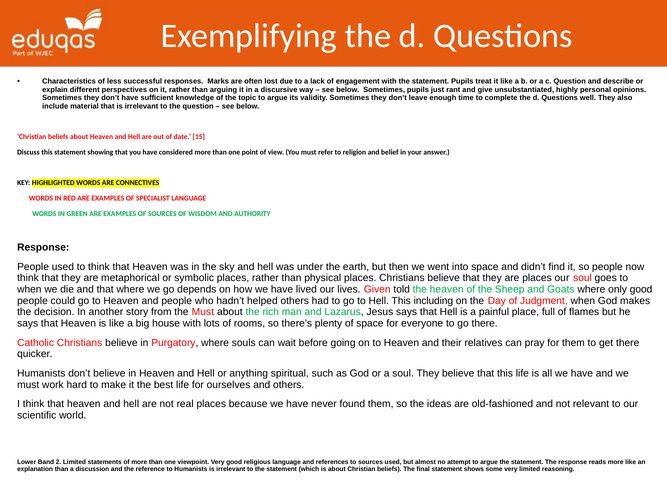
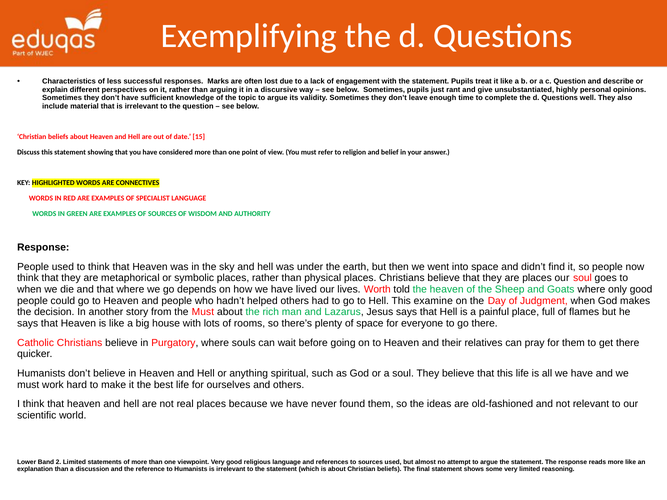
Given: Given -> Worth (377, 290)
including: including -> examine (433, 301)
